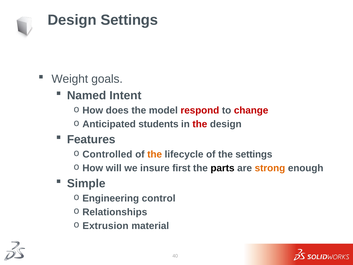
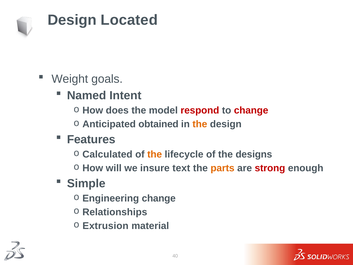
Design Settings: Settings -> Located (129, 20)
students: students -> obtained (158, 124)
the colour: red -> orange (200, 124)
Controlled: Controlled -> Calculated (107, 154)
the settings: settings -> designs (254, 154)
first: first -> text (181, 168)
parts colour: black -> orange (223, 168)
strong colour: orange -> red (270, 168)
Engineering control: control -> change (159, 198)
